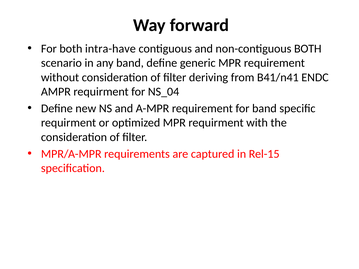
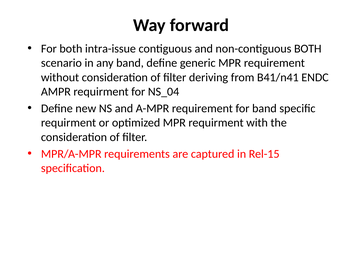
intra-have: intra-have -> intra-issue (110, 49)
